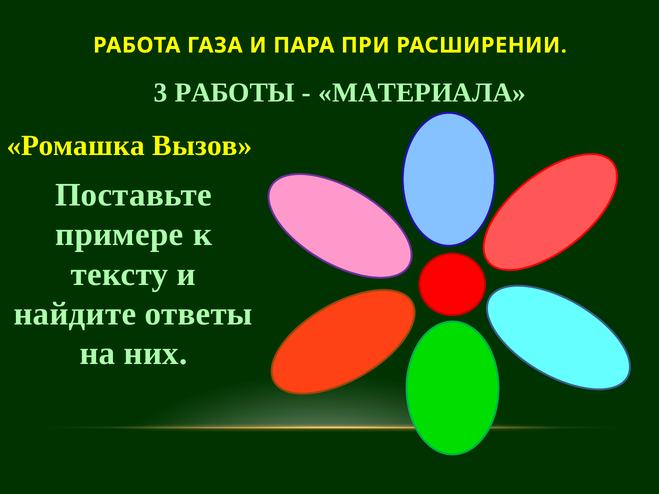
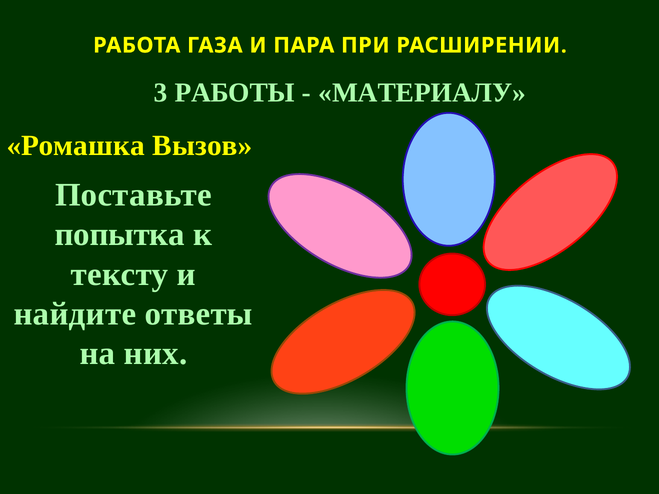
МАТЕРИАЛА: МАТЕРИАЛА -> МАТЕРИАЛУ (422, 93)
примере: примере -> попытка (120, 235)
